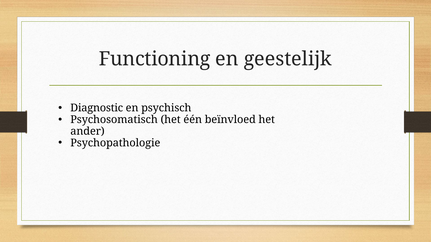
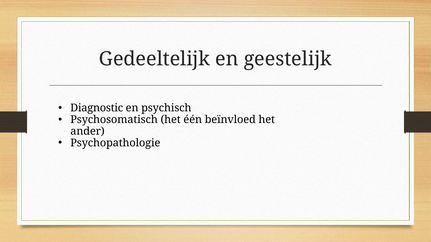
Functioning: Functioning -> Gedeeltelijk (155, 59)
